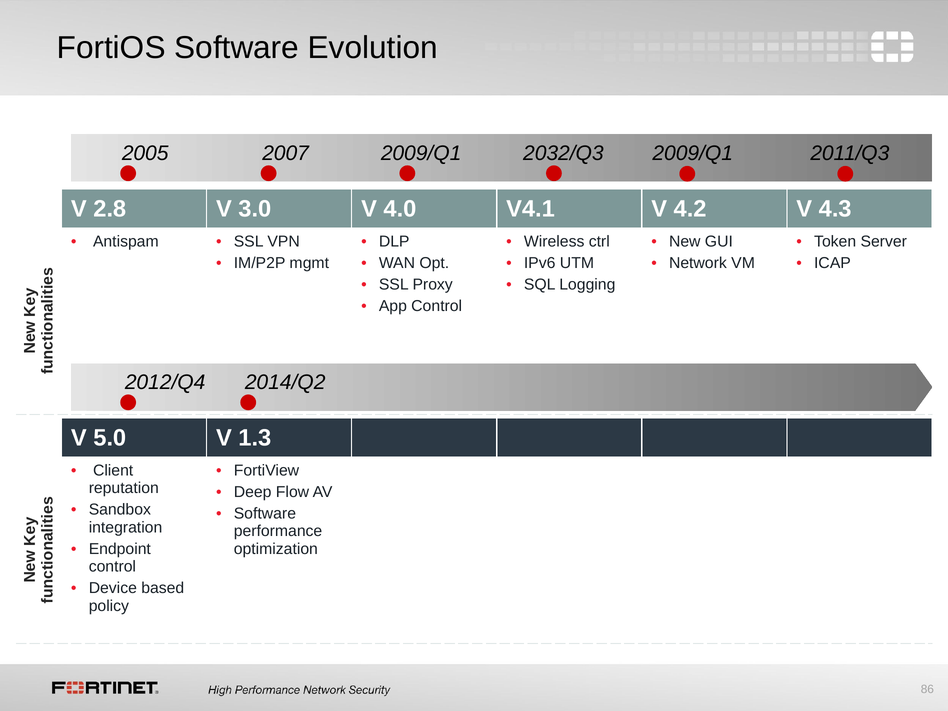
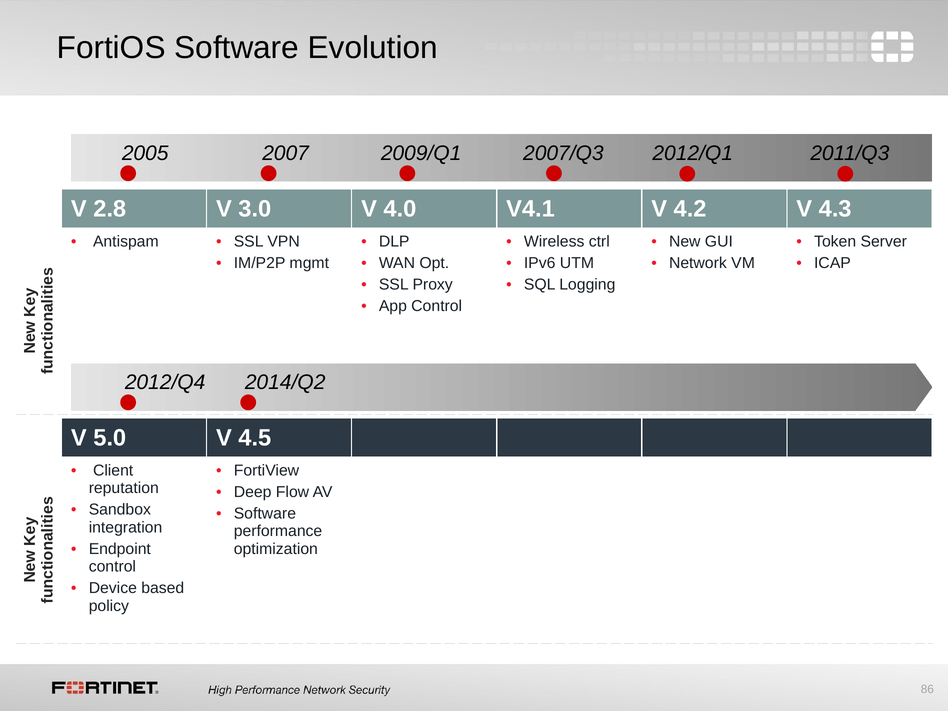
2032/Q3: 2032/Q3 -> 2007/Q3 (563, 153)
2009/Q1: 2009/Q1 -> 2012/Q1 (693, 153)
1.3: 1.3 -> 4.5 (255, 438)
